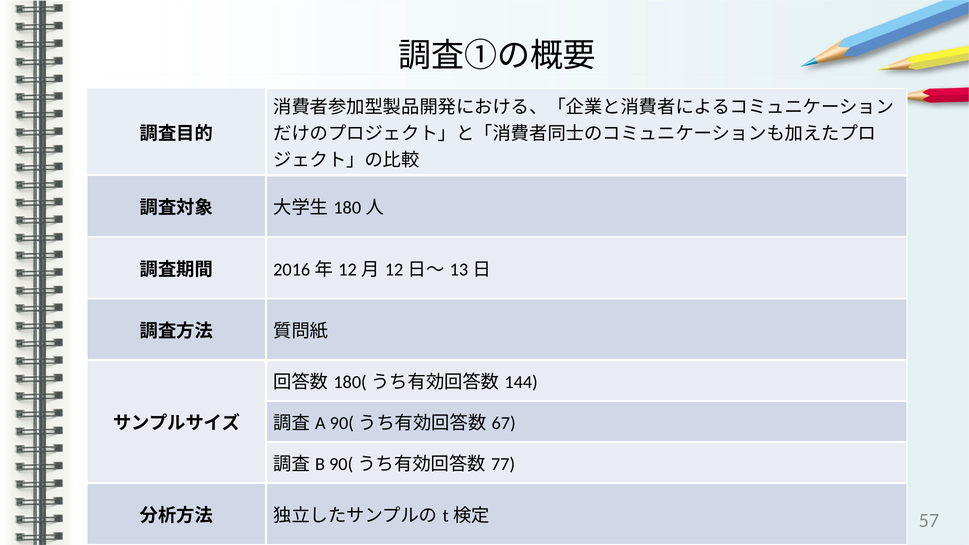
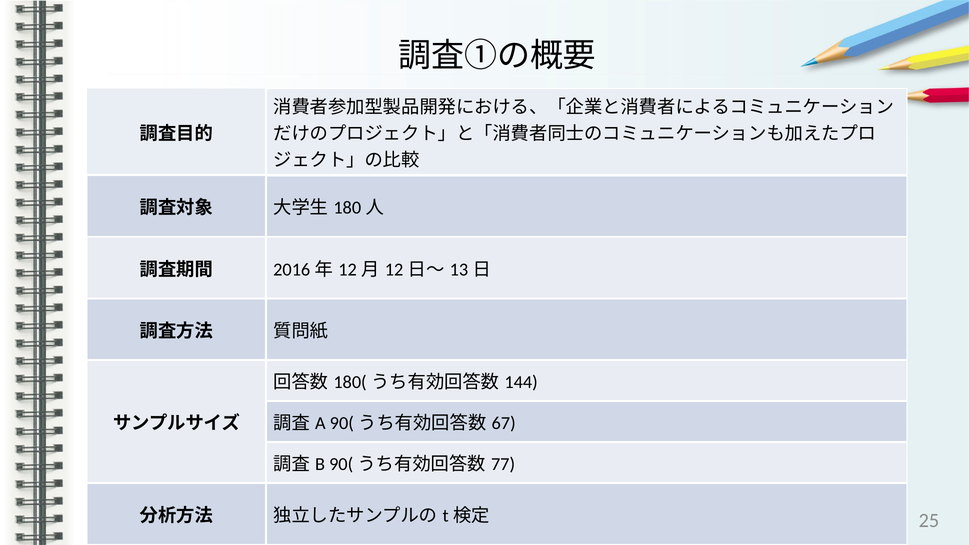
57: 57 -> 25 (929, 521)
